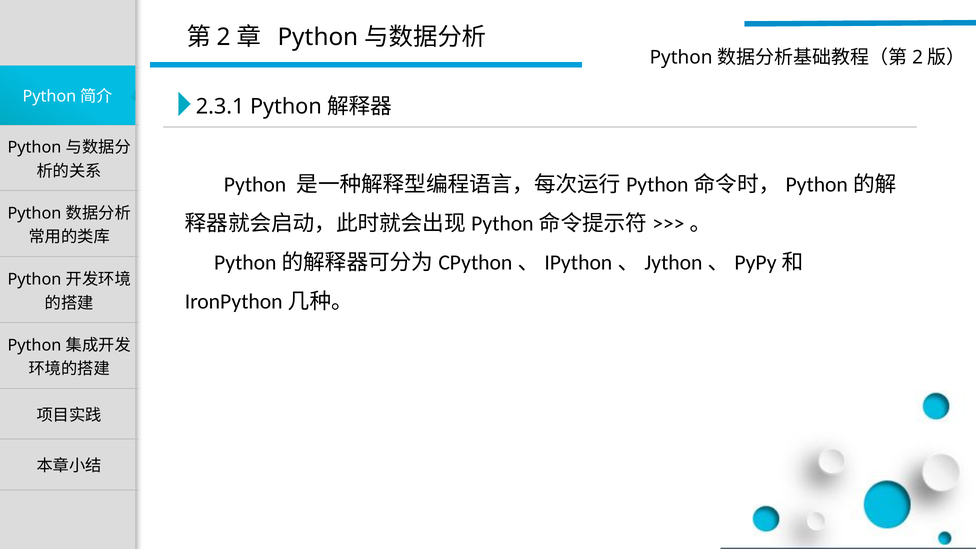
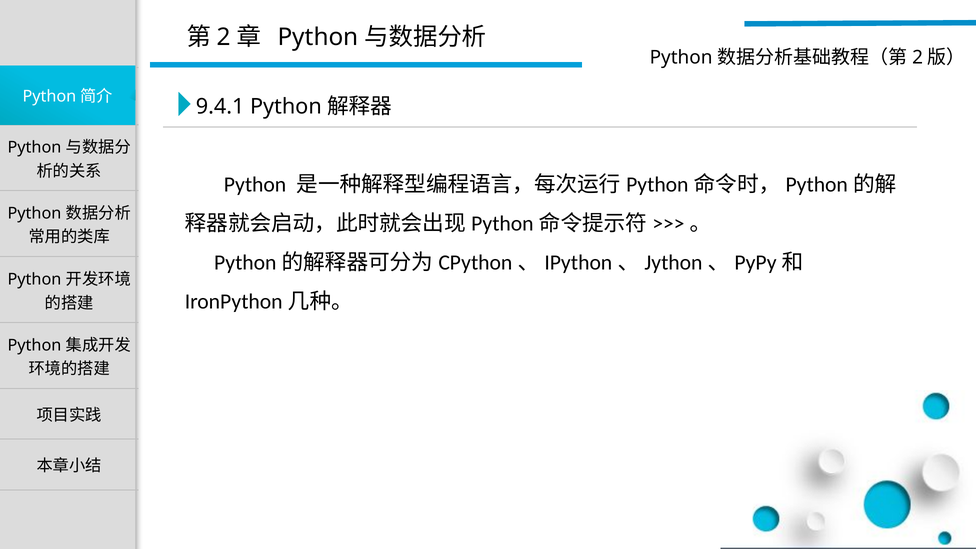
2.3.1: 2.3.1 -> 9.4.1 (220, 106)
